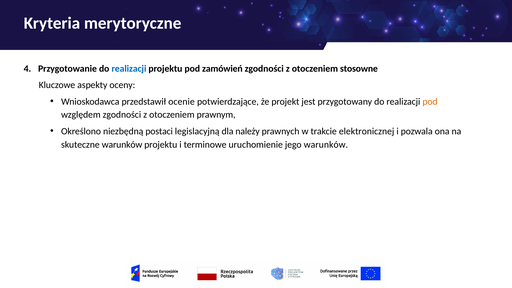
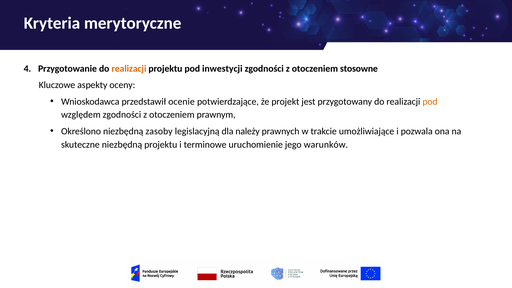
realizacji colour: blue -> orange (129, 69)
zamówień: zamówień -> inwestycji (222, 69)
postaci: postaci -> zasoby (159, 131)
elektronicznej: elektronicznej -> umożliwiające (367, 131)
skuteczne warunków: warunków -> niezbędną (122, 145)
